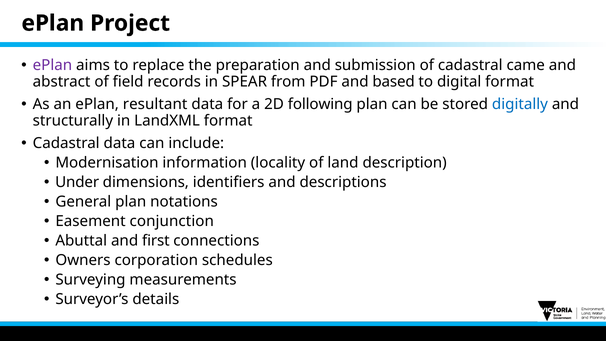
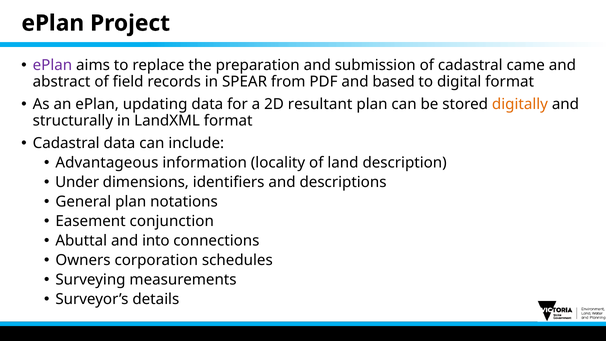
resultant: resultant -> updating (155, 104)
following: following -> resultant (320, 104)
digitally colour: blue -> orange (520, 104)
Modernisation: Modernisation -> Advantageous (107, 163)
first: first -> into (156, 241)
